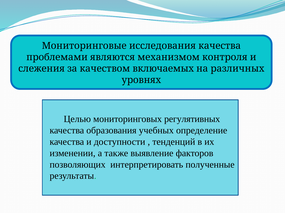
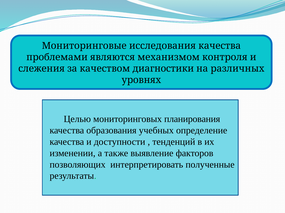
включаемых: включаемых -> диагностики (163, 69)
регулятивных: регулятивных -> планирования (192, 119)
